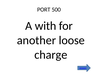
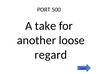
with: with -> take (45, 26)
charge: charge -> regard (51, 54)
